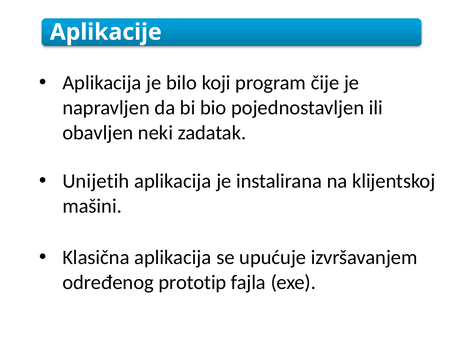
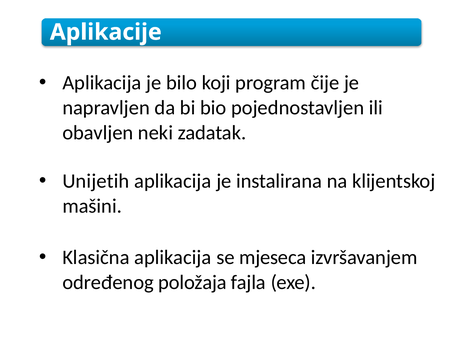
upućuje: upućuje -> mjeseca (273, 258)
prototip: prototip -> položaja (193, 283)
